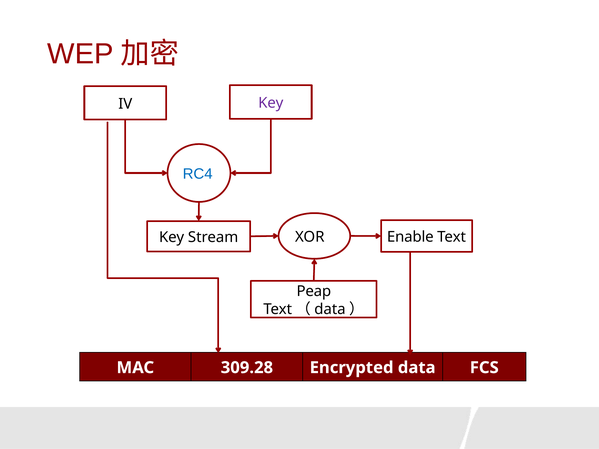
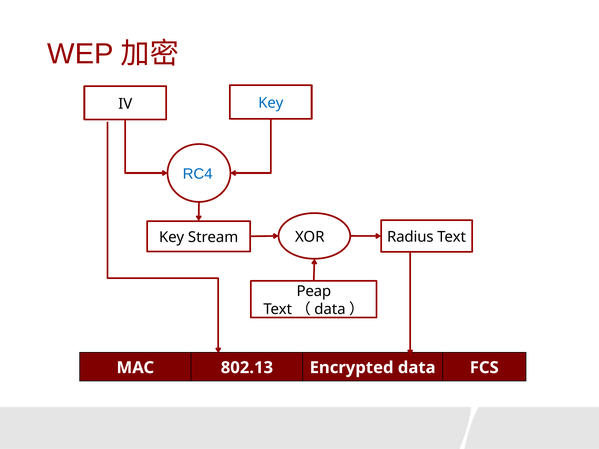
Key colour: purple -> blue (271, 103)
Enable: Enable -> Radius (410, 237)
309.28: 309.28 -> 802.13 (247, 368)
